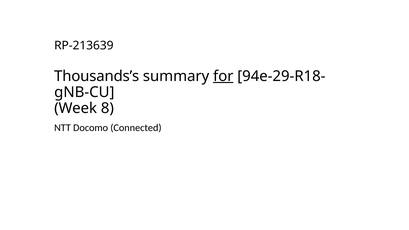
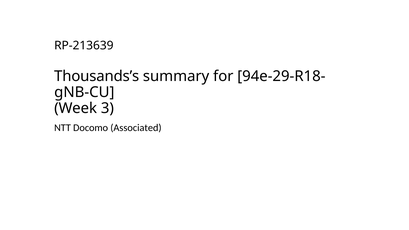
for underline: present -> none (223, 76)
8: 8 -> 3 (107, 108)
Connected: Connected -> Associated (136, 128)
